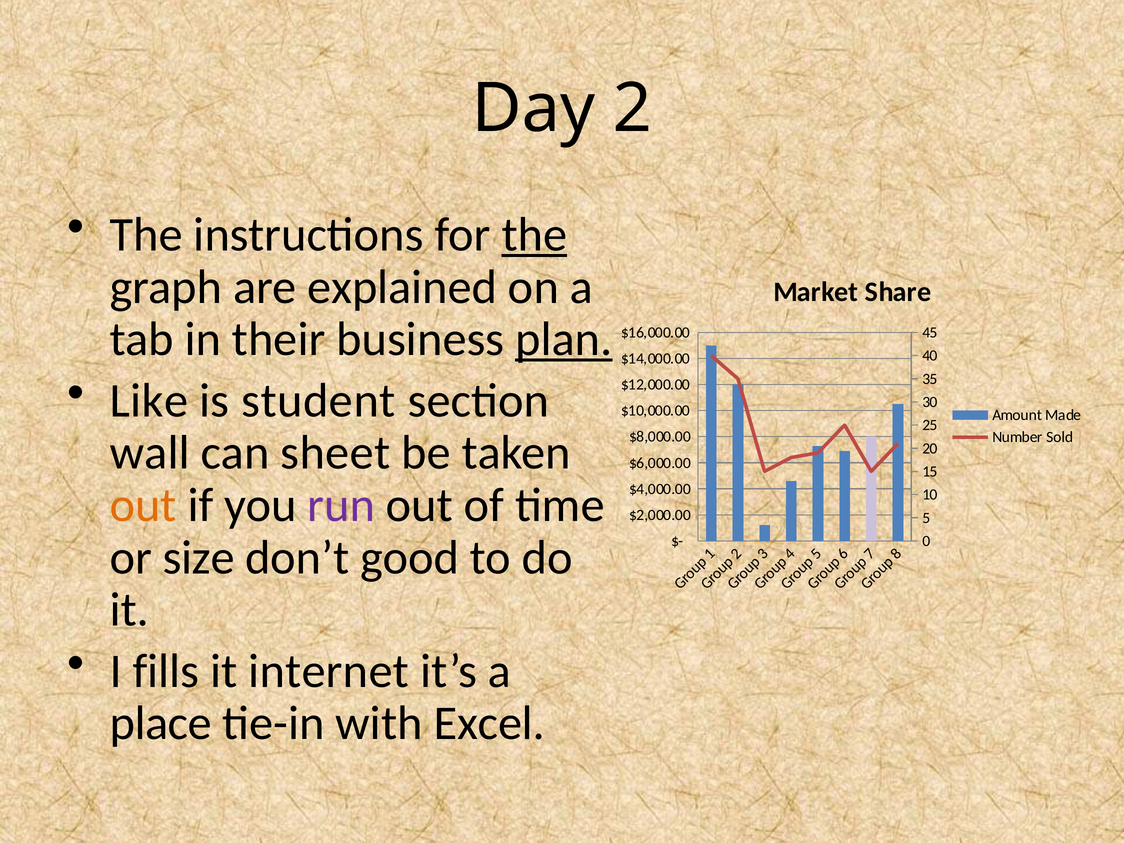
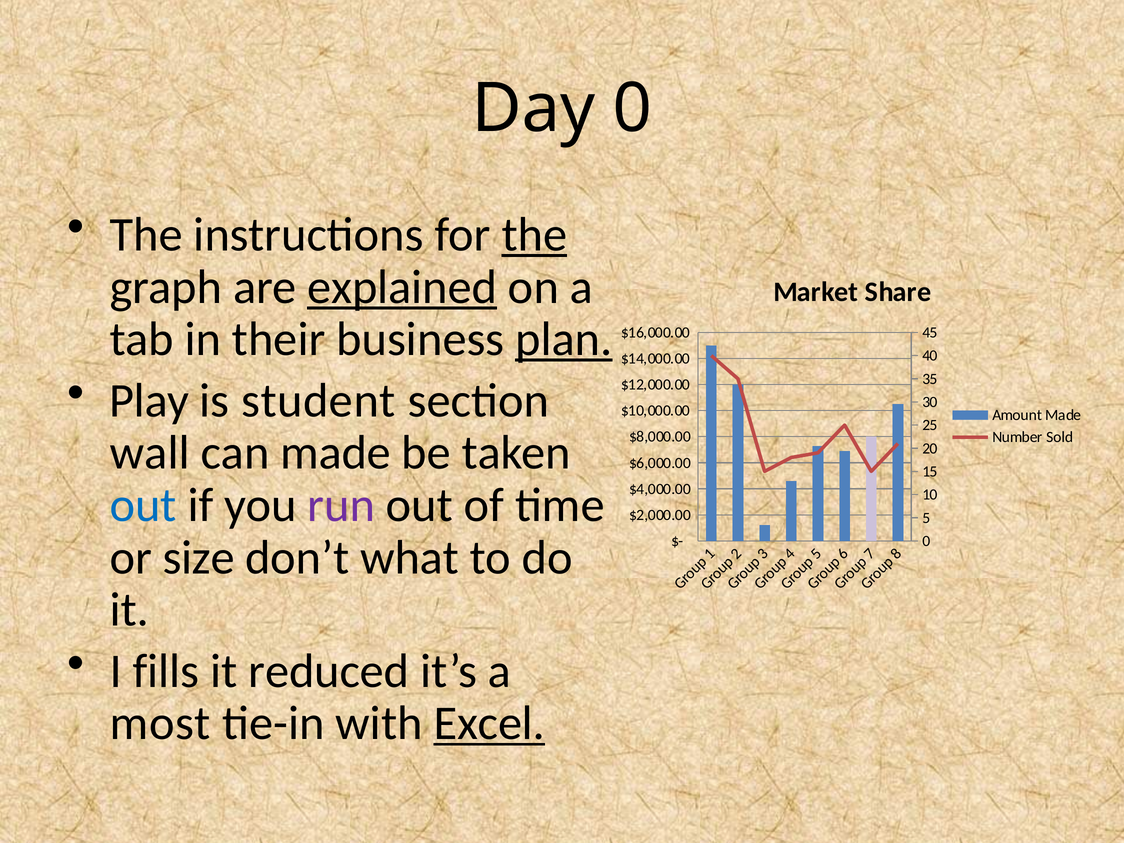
Day 2: 2 -> 0 (633, 109)
explained underline: none -> present (402, 287)
Like: Like -> Play (149, 401)
can sheet: sheet -> made (336, 453)
out colour: orange -> blue (143, 505)
good: good -> what (410, 558)
internet: internet -> reduced (329, 671)
place: place -> most (160, 723)
Excel underline: none -> present (489, 723)
